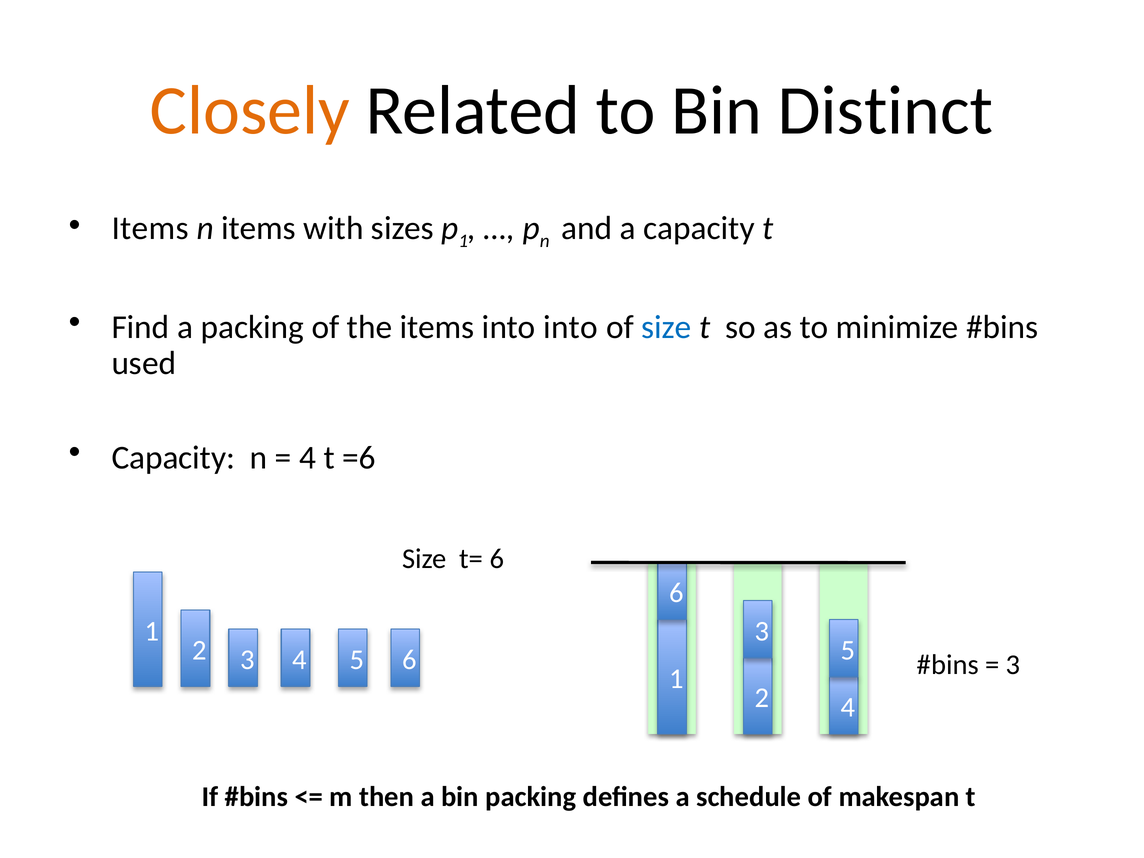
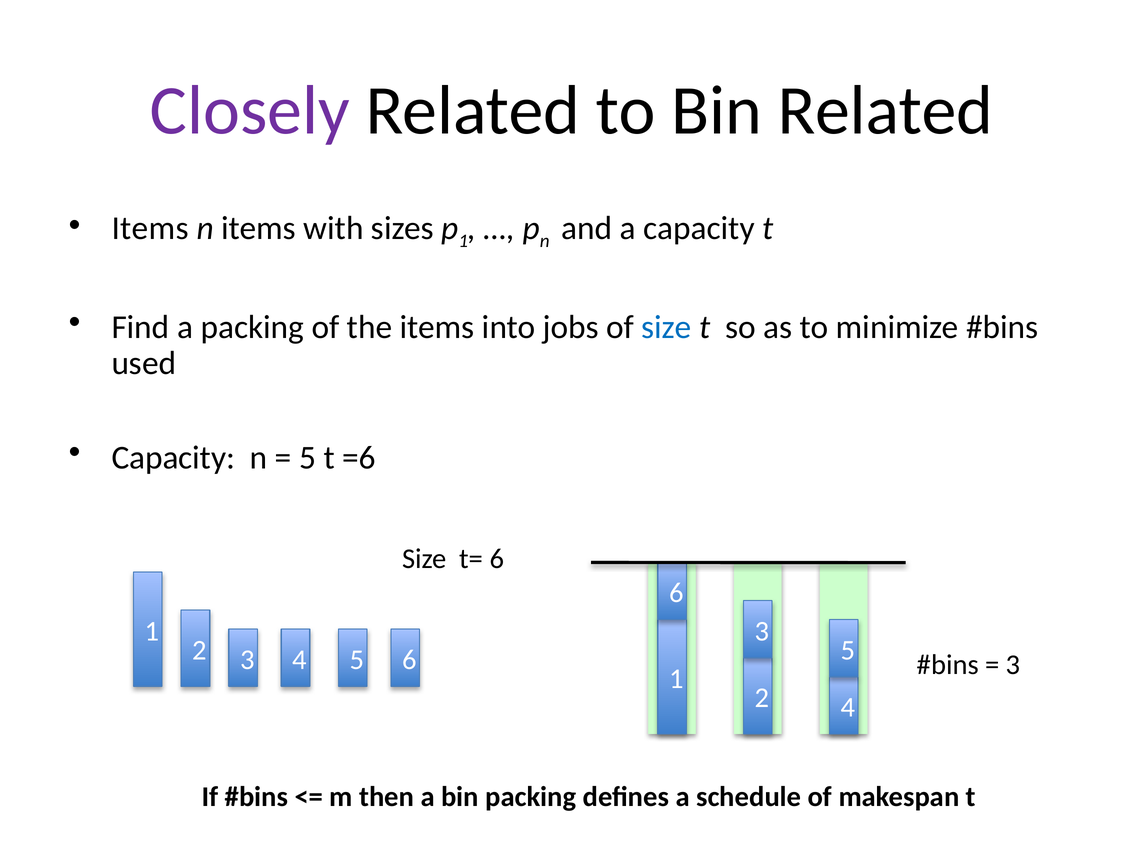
Closely colour: orange -> purple (250, 111)
Bin Distinct: Distinct -> Related (886, 111)
into into: into -> jobs (571, 327)
4: 4 -> 5 (308, 458)
